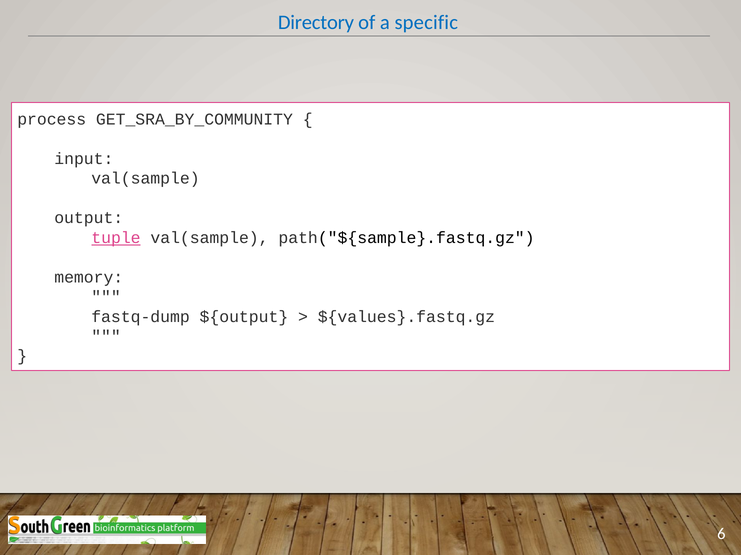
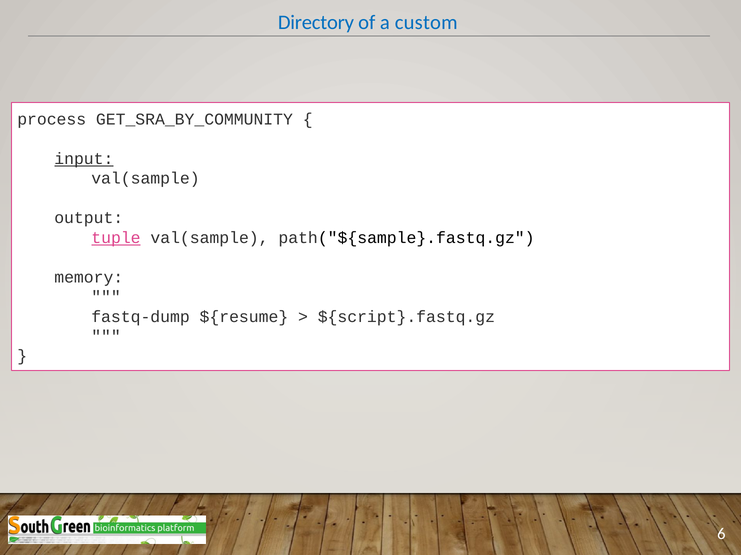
specific: specific -> custom (426, 22)
input underline: none -> present (84, 159)
${output: ${output -> ${resume (244, 317)
${values}.fastq.gz: ${values}.fastq.gz -> ${script}.fastq.gz (406, 317)
